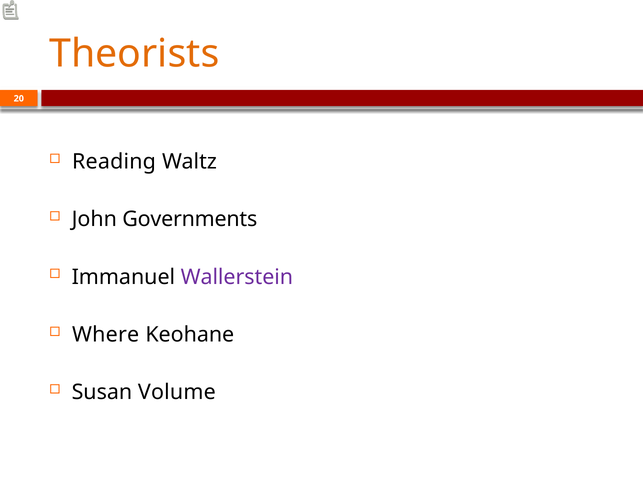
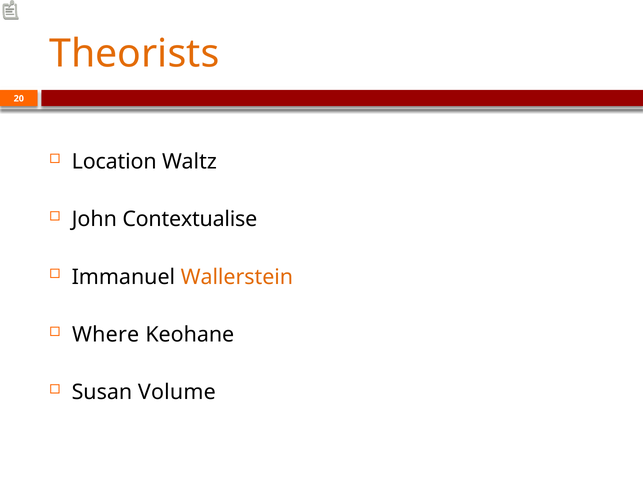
Reading: Reading -> Location (114, 162)
Governments: Governments -> Contextualise (190, 219)
Wallerstein colour: purple -> orange (237, 277)
